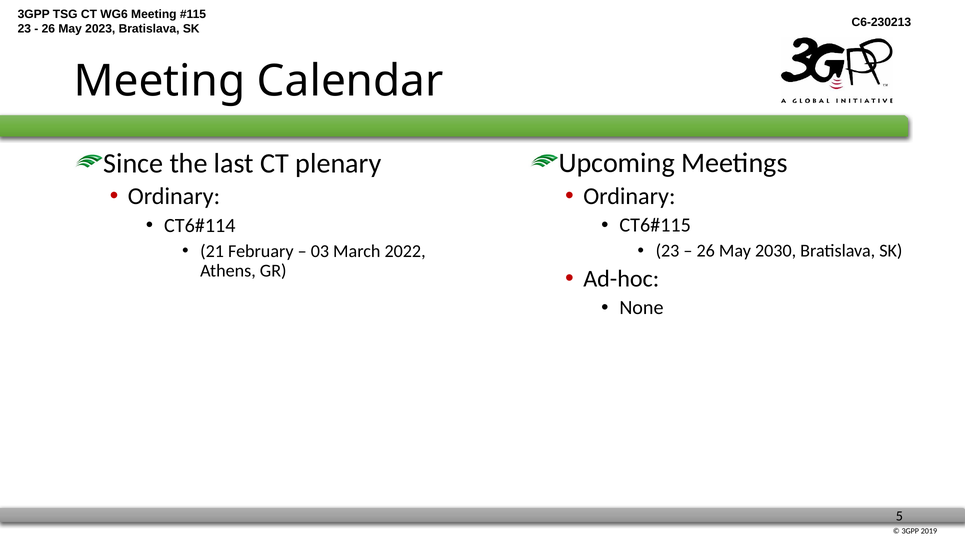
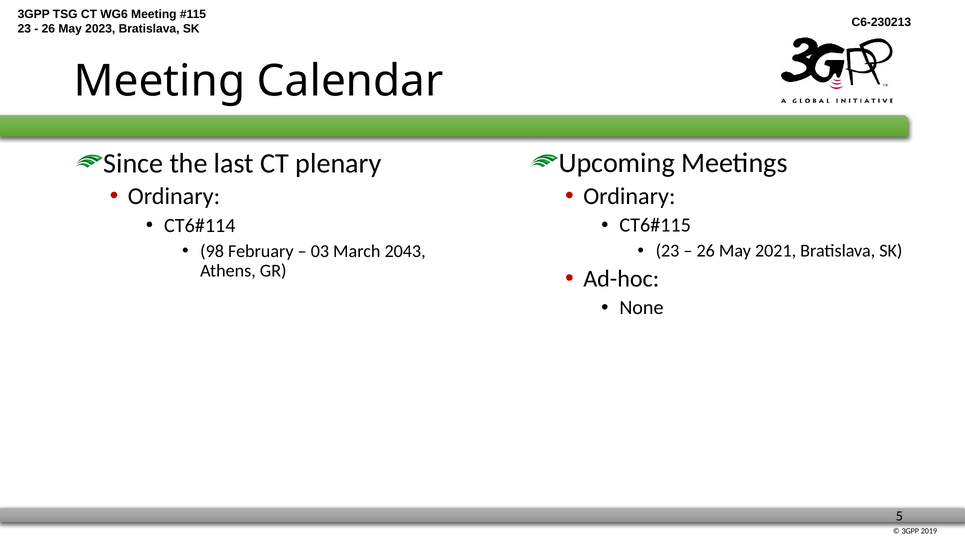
21: 21 -> 98 (212, 251)
2022: 2022 -> 2043 (405, 251)
2030: 2030 -> 2021 (776, 251)
